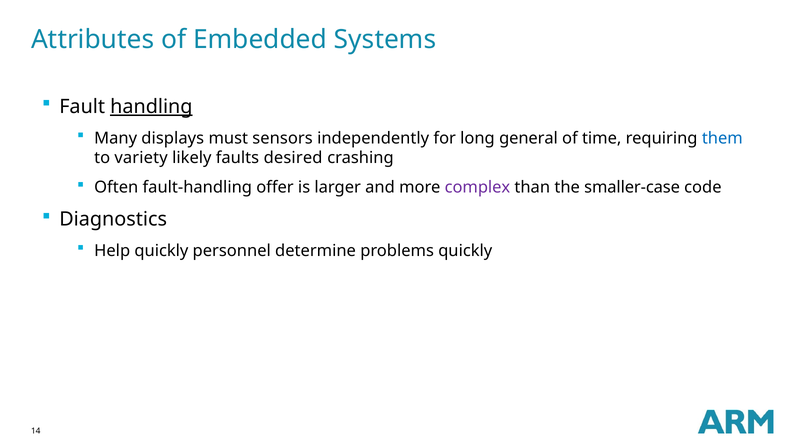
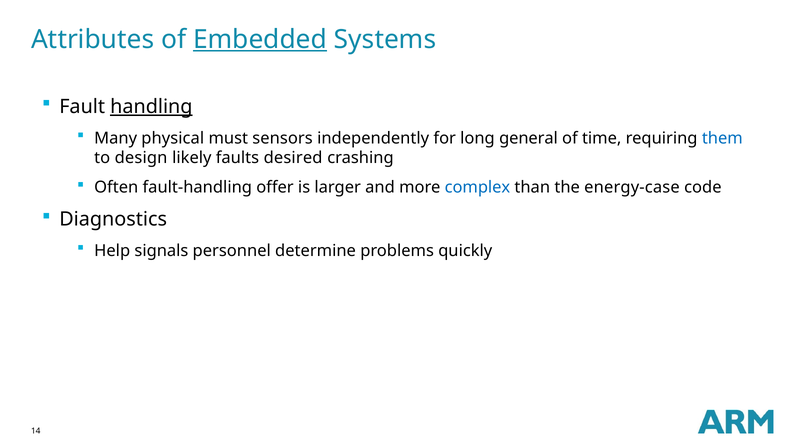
Embedded underline: none -> present (260, 39)
displays: displays -> physical (173, 138)
variety: variety -> design (141, 158)
complex colour: purple -> blue (477, 188)
smaller-case: smaller-case -> energy-case (632, 188)
Help quickly: quickly -> signals (161, 251)
